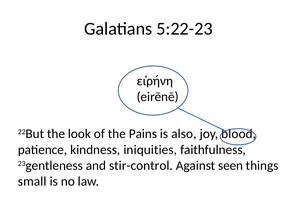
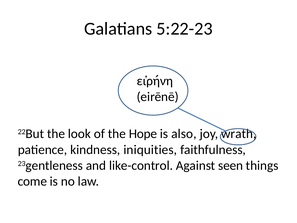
Pains: Pains -> Hope (143, 134)
blood: blood -> wrath (239, 134)
stir-control: stir-control -> like-control (141, 165)
small: small -> come (32, 181)
